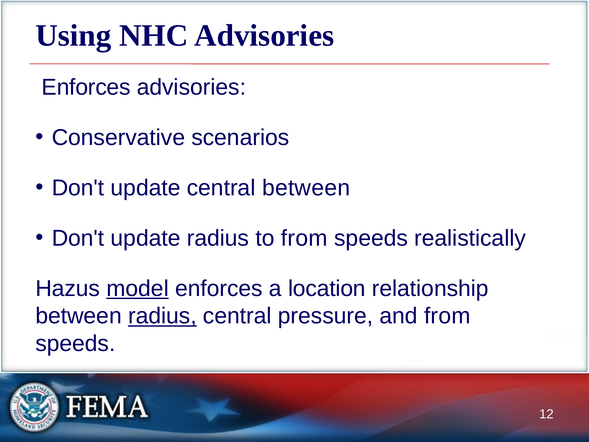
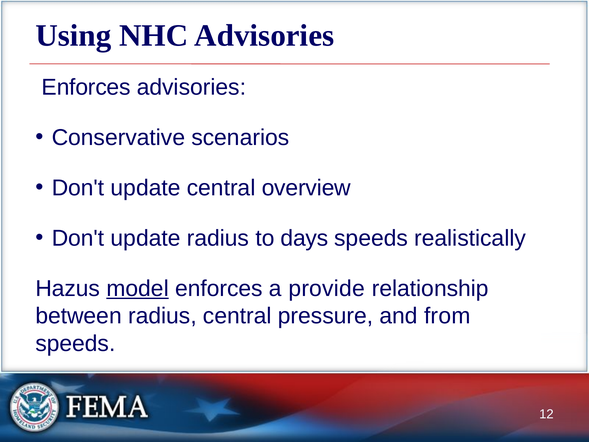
central between: between -> overview (306, 188)
to from: from -> days (304, 238)
location: location -> provide (327, 288)
radius underline: present -> none (162, 316)
